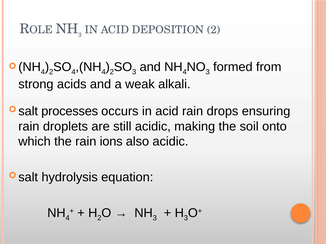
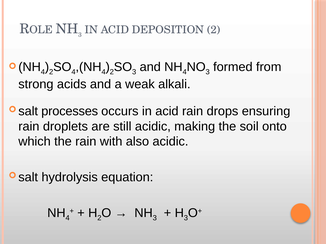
ions: ions -> with (111, 142)
